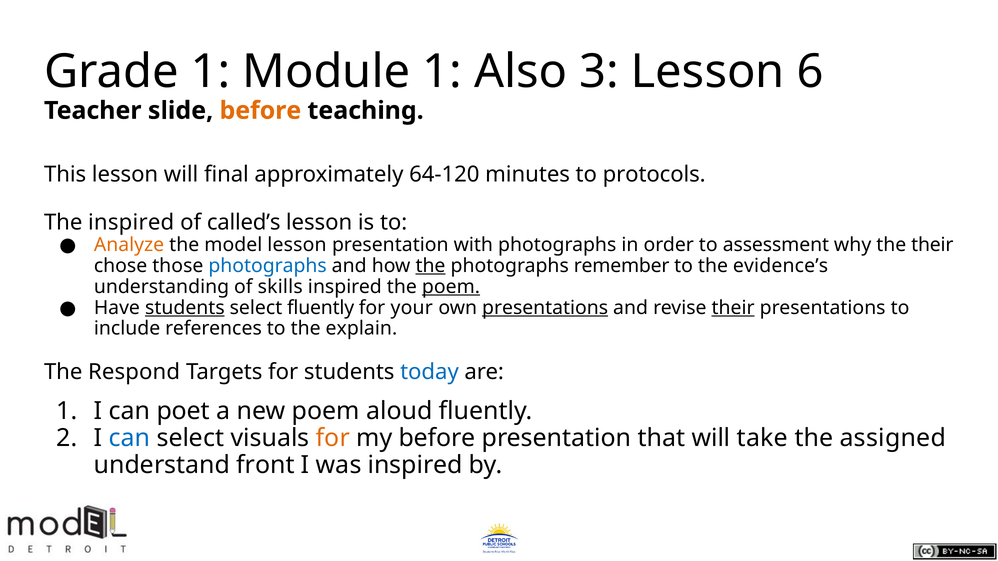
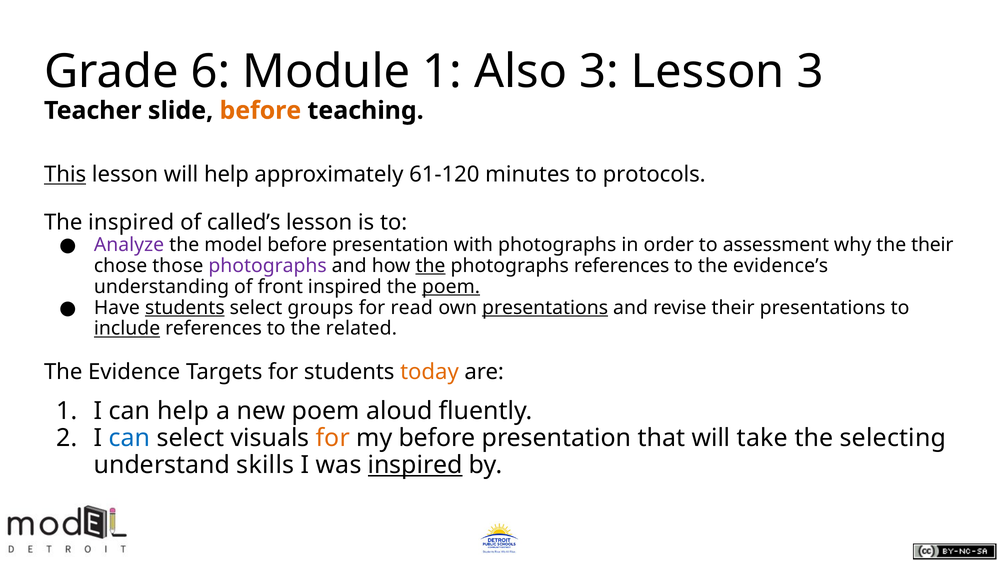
Grade 1: 1 -> 6 (211, 72)
Lesson 6: 6 -> 3 (810, 72)
This underline: none -> present (65, 175)
will final: final -> help (226, 175)
64-120: 64-120 -> 61-120 (444, 175)
Analyze colour: orange -> purple (129, 245)
model lesson: lesson -> before (297, 245)
photographs colour: blue -> purple (268, 266)
photographs remember: remember -> references (622, 266)
skills: skills -> front (280, 287)
select fluently: fluently -> groups (320, 308)
your: your -> read (412, 308)
their underline: present -> none (733, 308)
include underline: none -> present (127, 329)
explain: explain -> related (361, 329)
Respond: Respond -> Evidence (134, 372)
today colour: blue -> orange (429, 372)
can poet: poet -> help (183, 412)
assigned: assigned -> selecting (893, 438)
front: front -> skills (265, 465)
inspired underline: none -> present (415, 465)
